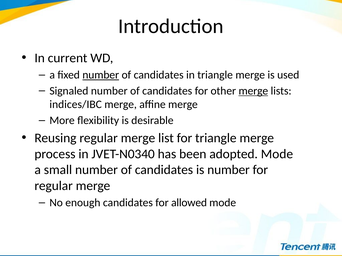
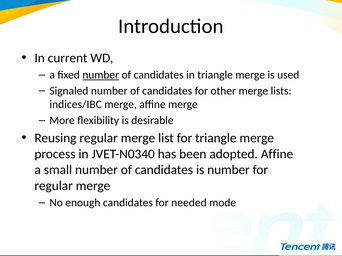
merge underline: present -> none (253, 91)
adopted Mode: Mode -> Affine (277, 154)
allowed: allowed -> needed (189, 203)
